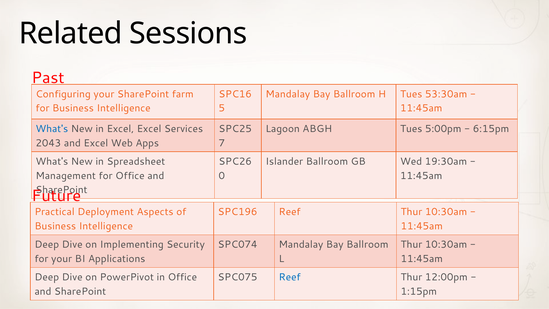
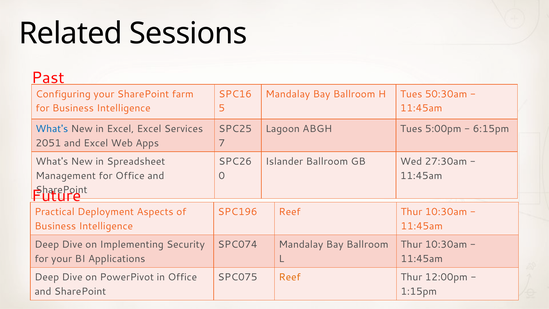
53:30am: 53:30am -> 50:30am (446, 94)
2043: 2043 -> 2051 (48, 143)
19:30am: 19:30am -> 27:30am (446, 161)
Reef colour: blue -> orange (290, 277)
